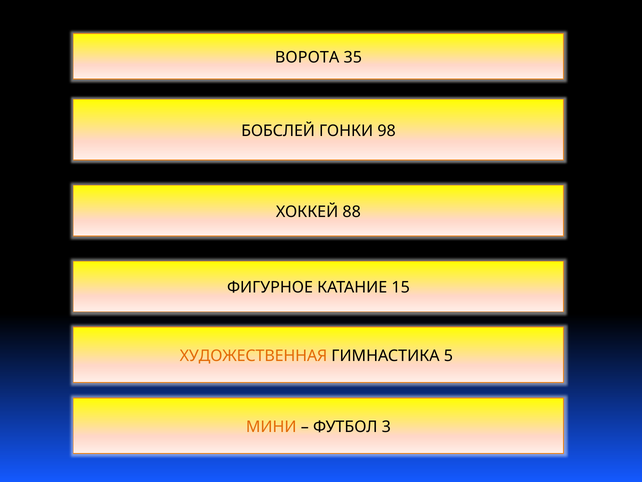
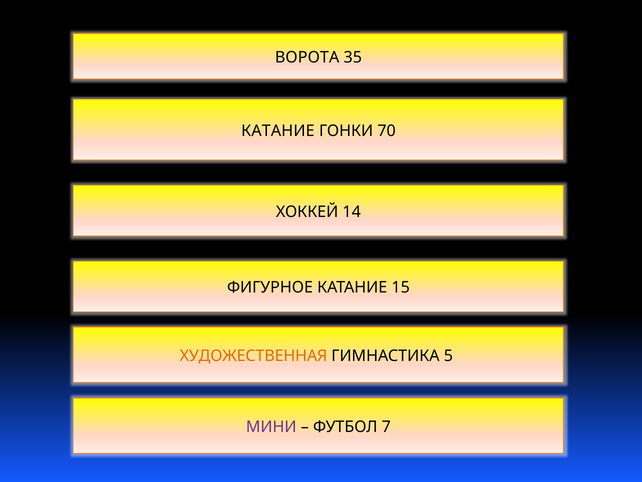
БОБСЛЕЙ: БОБСЛЕЙ -> КАТАНИЕ (278, 131)
98: 98 -> 70 (387, 131)
88: 88 -> 14 (352, 212)
МИНИ colour: orange -> purple (271, 426)
3: 3 -> 7 (386, 426)
